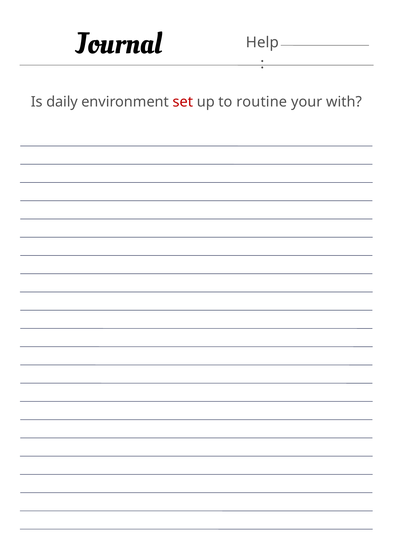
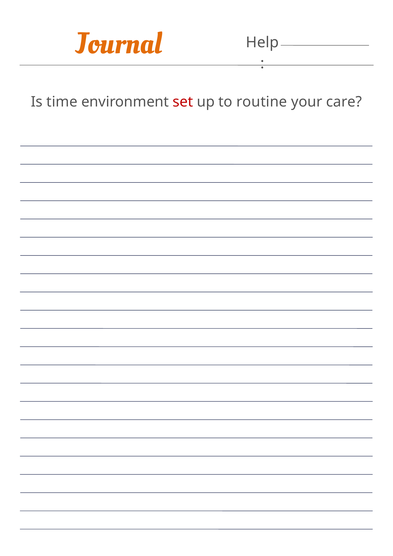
Journal colour: black -> orange (119, 44)
daily: daily -> time (62, 102)
with: with -> care (344, 102)
